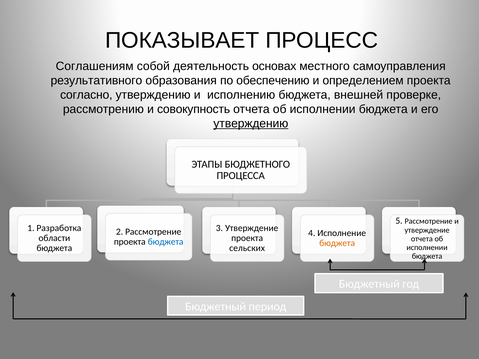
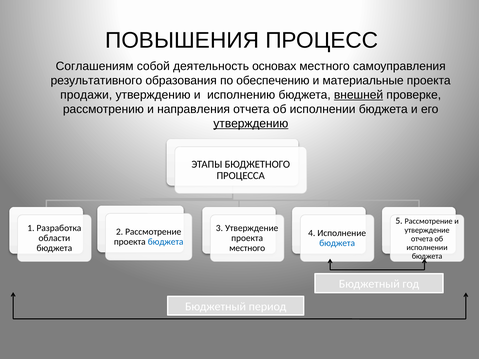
ПОКАЗЫВАЕТ: ПОКАЗЫВАЕТ -> ПОВЫШЕНИЯ (182, 40)
определением: определением -> материальные (363, 81)
согласно: согласно -> продажи (86, 95)
внешней underline: none -> present (359, 95)
совокупность: совокупность -> направления (194, 109)
бюджета colour: orange -> blue (337, 243)
сельских: сельских -> местного (247, 248)
